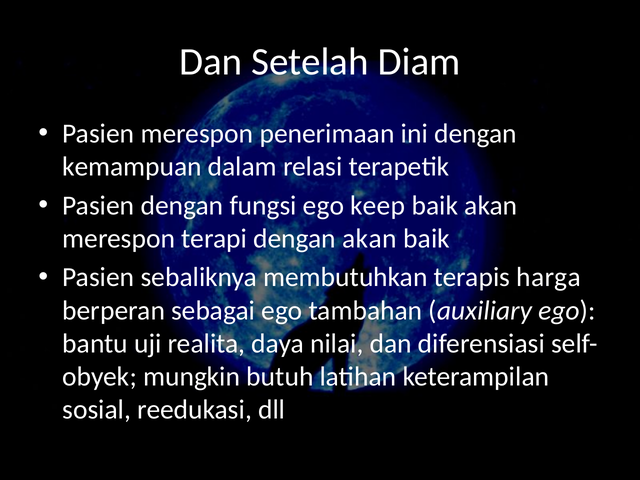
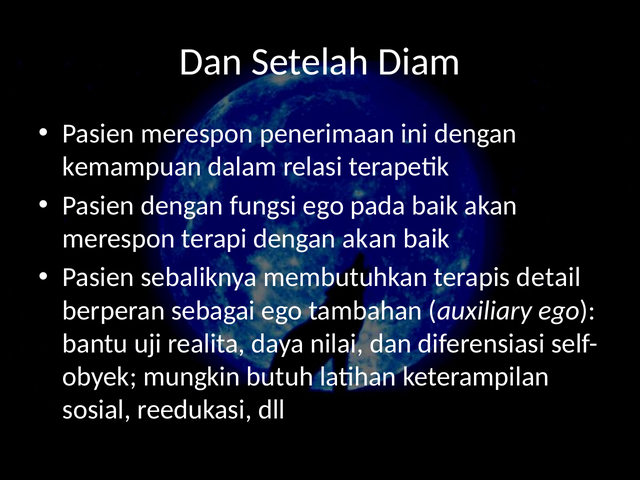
keep: keep -> pada (378, 206)
harga: harga -> detail (549, 277)
